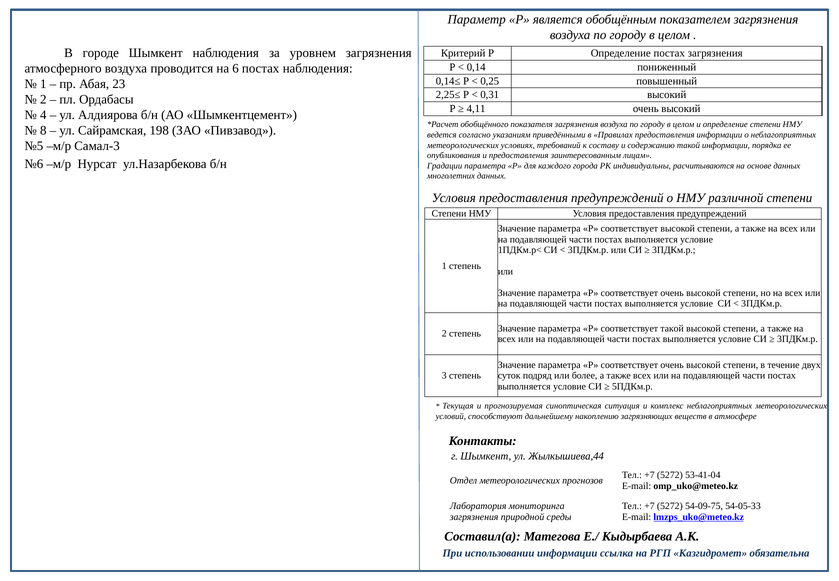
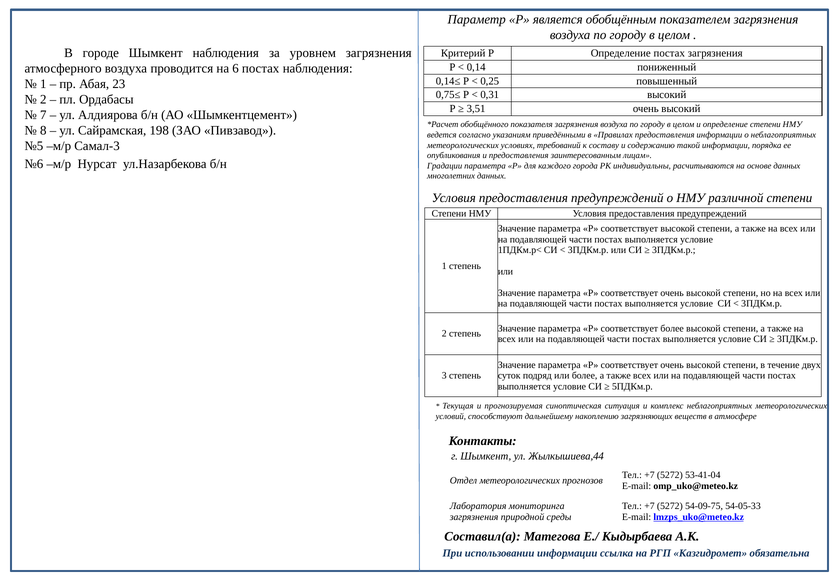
2,25≤: 2,25≤ -> 0,75≤ (448, 95)
4,11: 4,11 -> 3,51 (476, 109)
4: 4 -> 7 (43, 115)
соответствует такой: такой -> более (672, 328)
